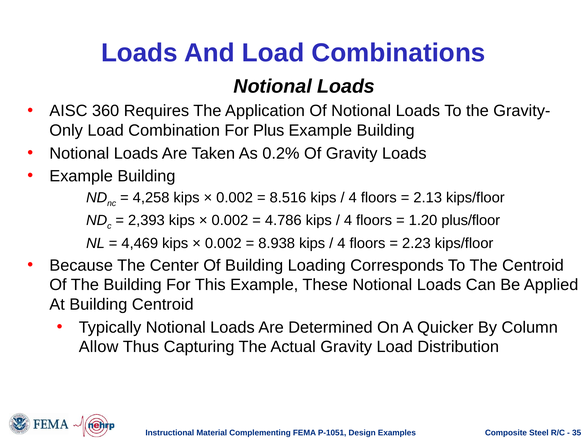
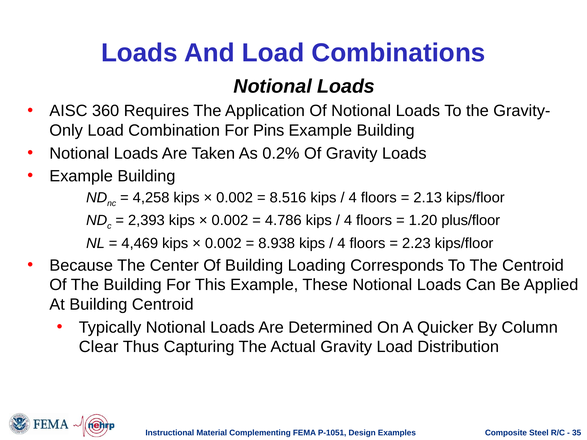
Plus: Plus -> Pins (269, 131)
Allow: Allow -> Clear (99, 347)
